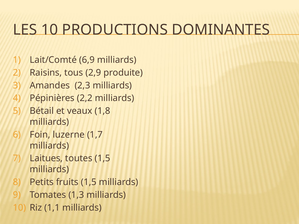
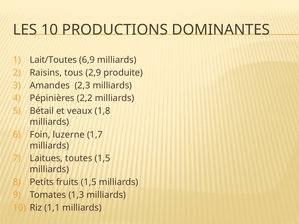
Lait/Comté: Lait/Comté -> Lait/Toutes (53, 60)
